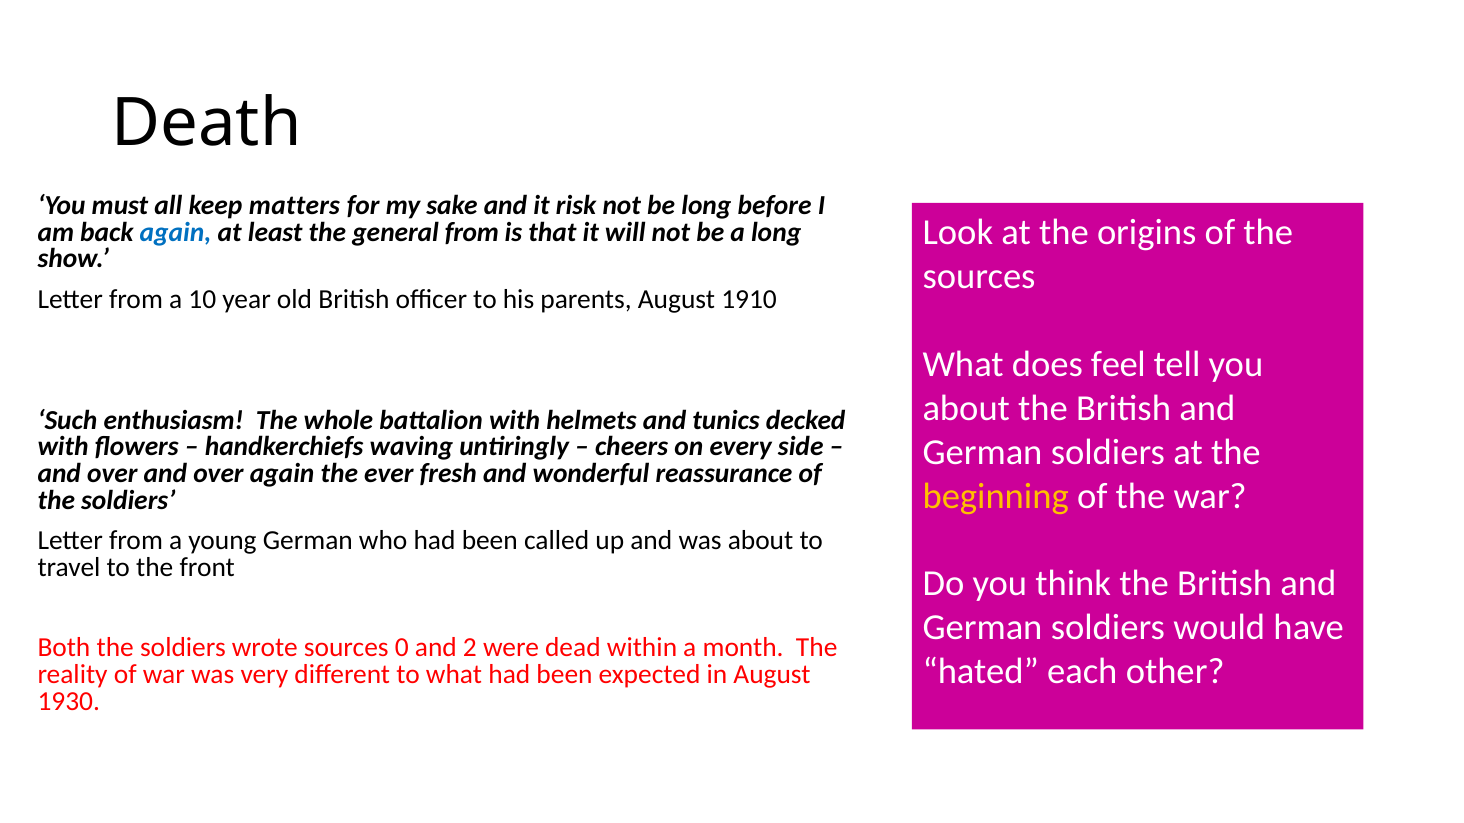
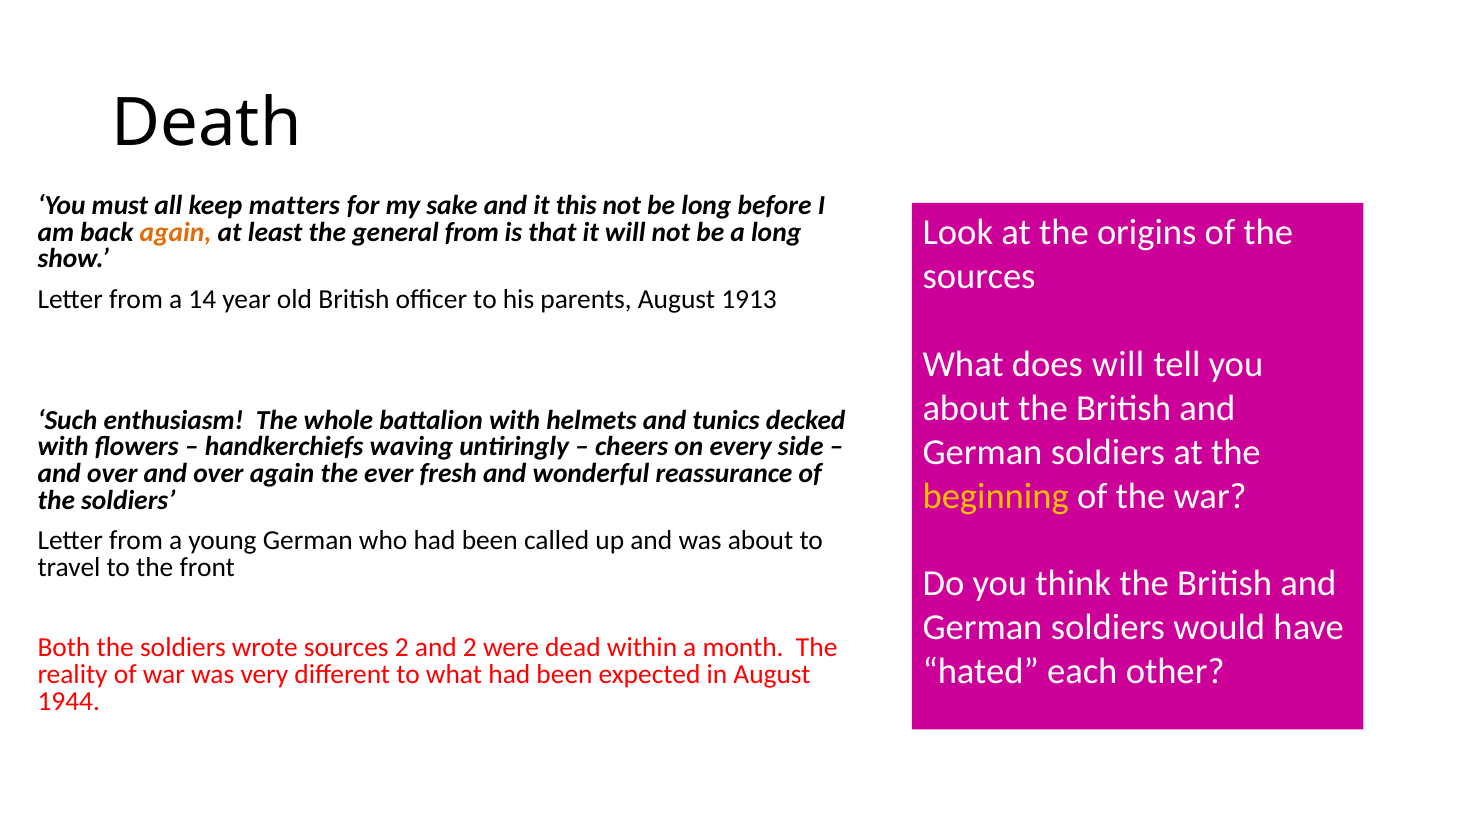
risk: risk -> this (576, 206)
again colour: blue -> orange (176, 232)
10: 10 -> 14 (202, 299)
1910: 1910 -> 1913 (749, 299)
does feel: feel -> will (1118, 365)
sources 0: 0 -> 2 (402, 648)
1930: 1930 -> 1944 (69, 702)
